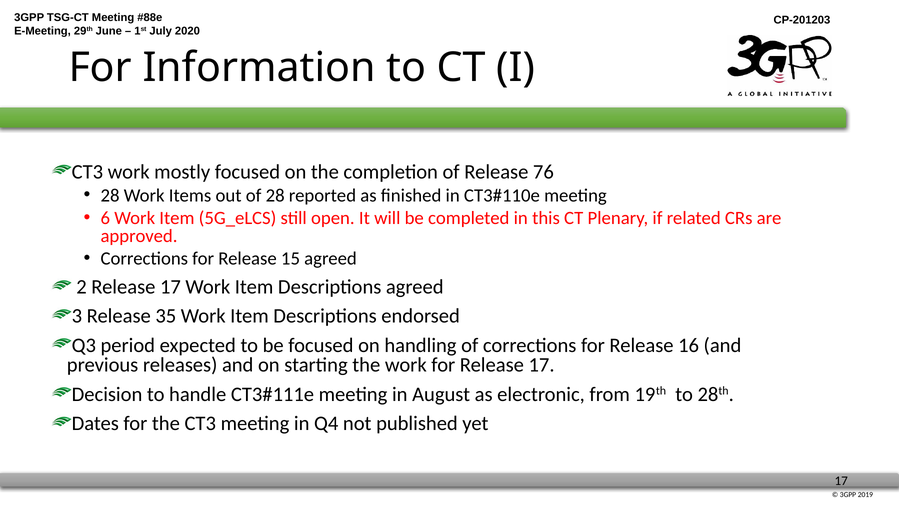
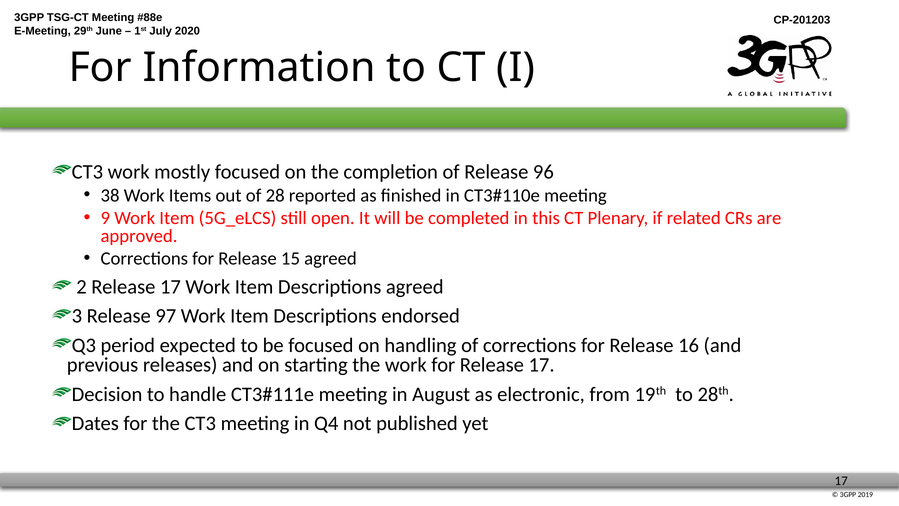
76: 76 -> 96 (543, 172)
28: 28 -> 38 (110, 195)
6: 6 -> 9 (105, 218)
35: 35 -> 97 (166, 316)
